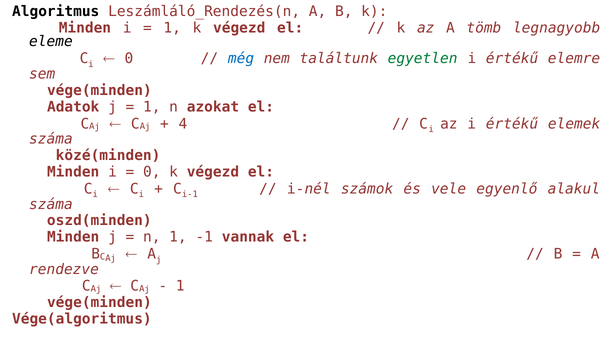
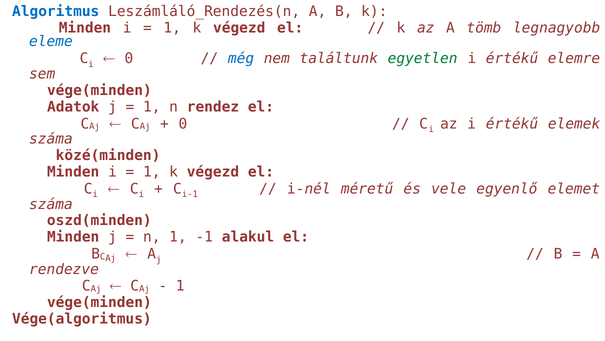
Algoritmus colour: black -> blue (56, 11)
eleme colour: black -> blue (51, 42)
azokat: azokat -> rendez (213, 107)
4: 4 -> 0 (183, 123)
0: 0 -> 1 (152, 172)
számok: számok -> méretű (367, 188)
alakul: alakul -> elemet (574, 188)
vannak: vannak -> alakul (248, 237)
